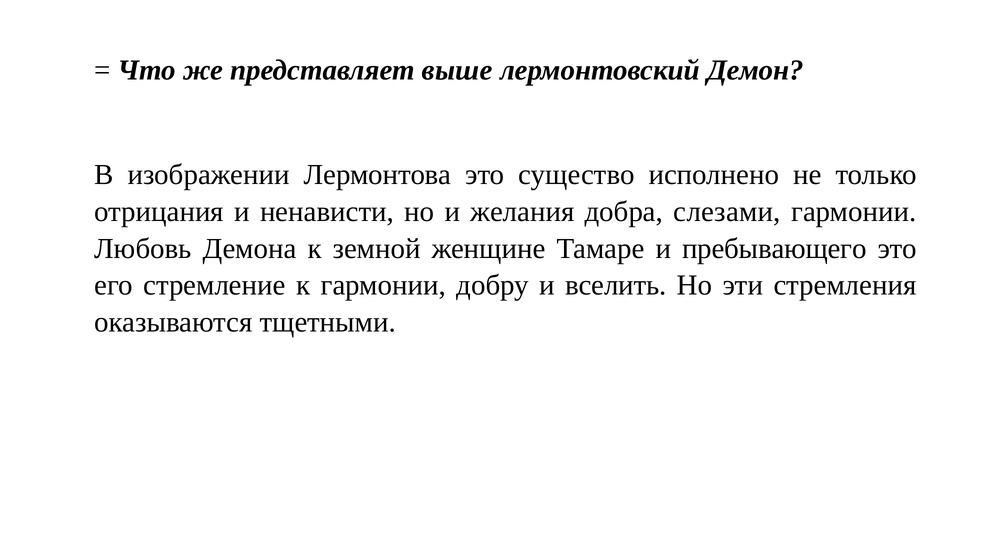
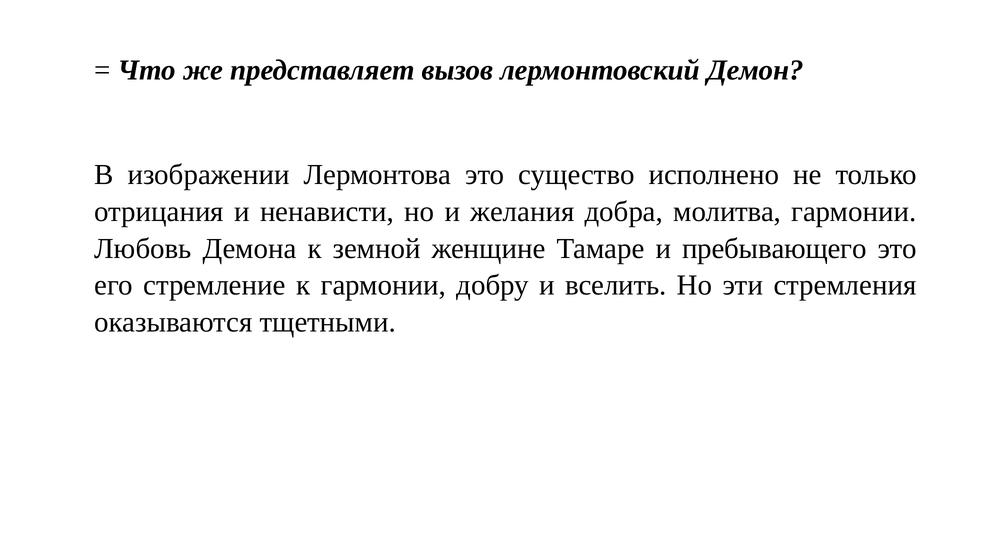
выше: выше -> вызов (457, 70)
слезами: слезами -> молитва (727, 211)
